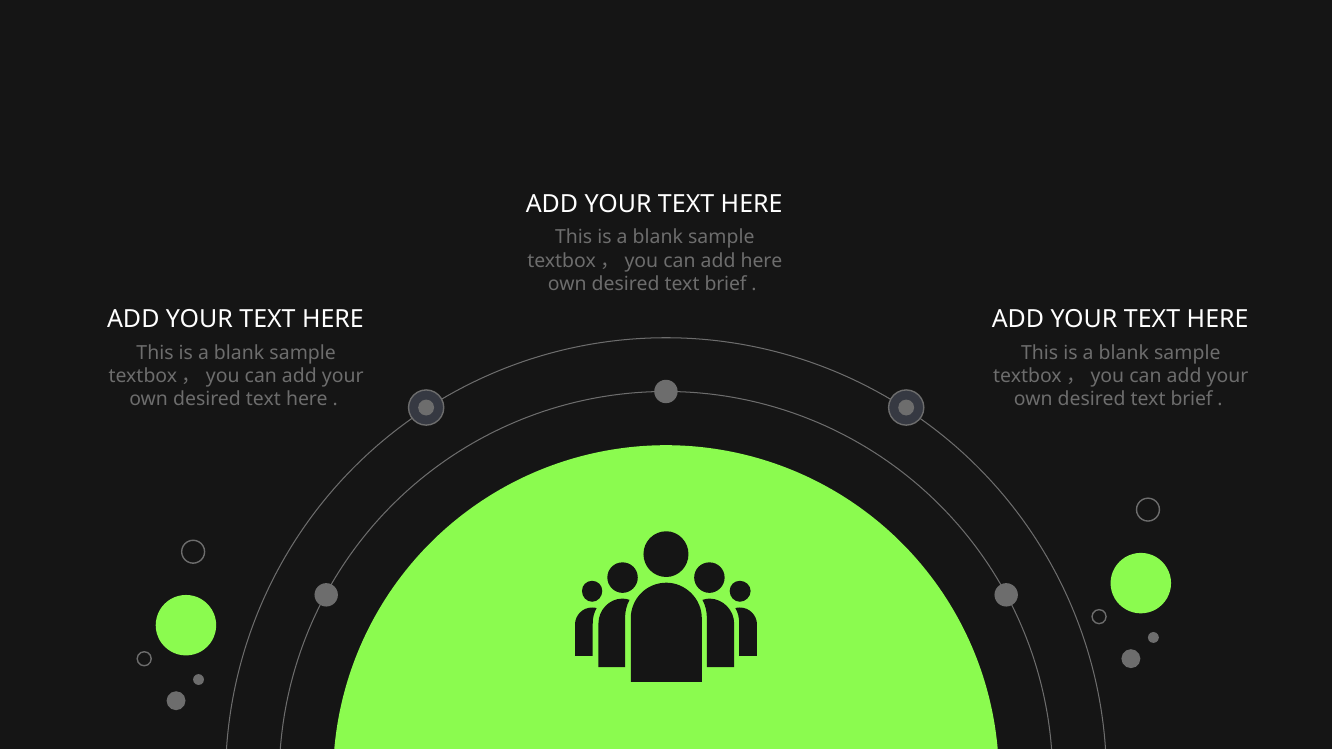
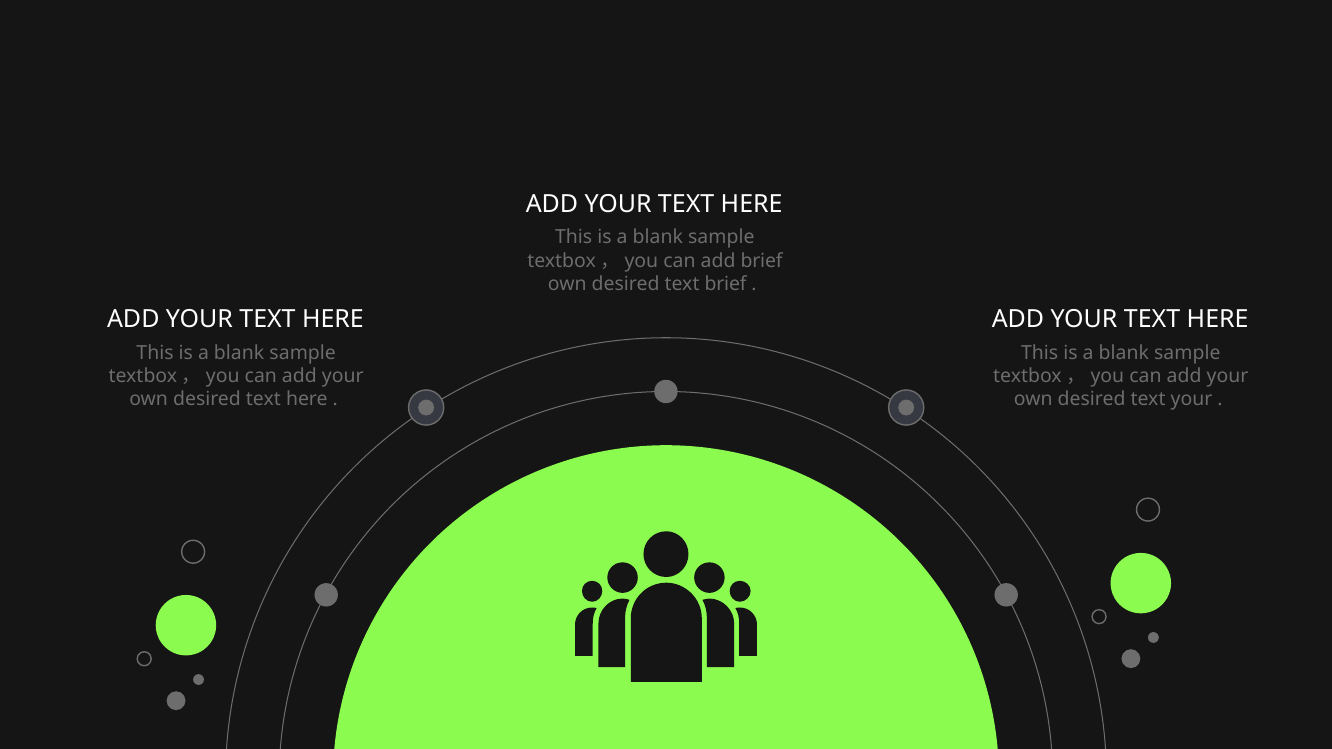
add here: here -> brief (762, 261)
brief: brief -> your (1191, 399)
